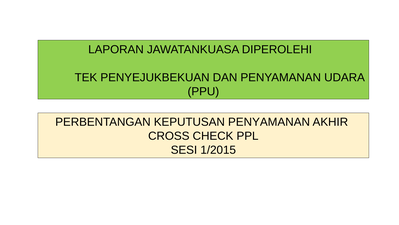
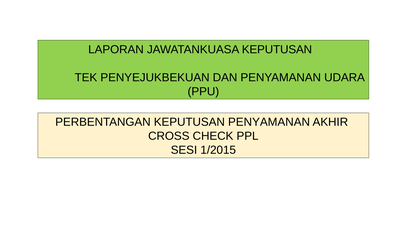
JAWATANKUASA DIPEROLEHI: DIPEROLEHI -> KEPUTUSAN (277, 49)
